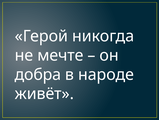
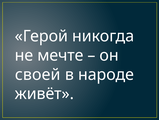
добра: добра -> своей (38, 74)
